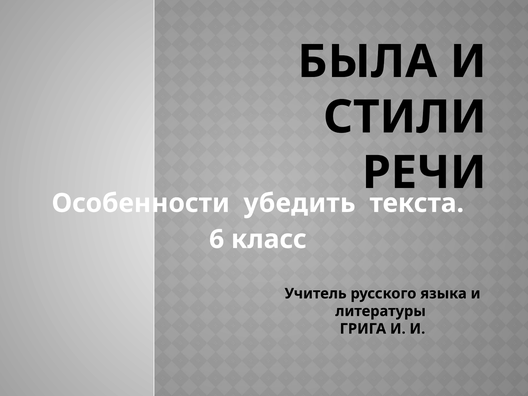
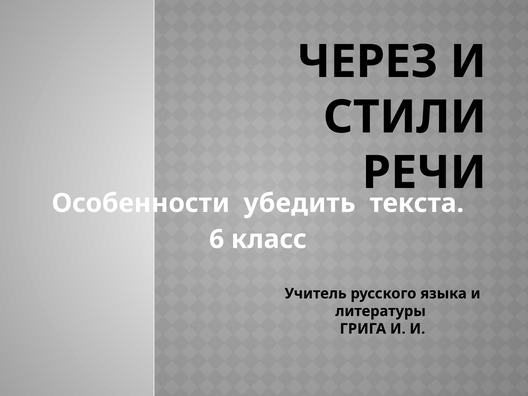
БЫЛА: БЫЛА -> ЧЕРЕЗ (368, 62)
